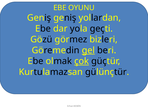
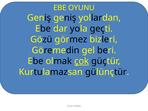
gel underline: present -> none (88, 50)
